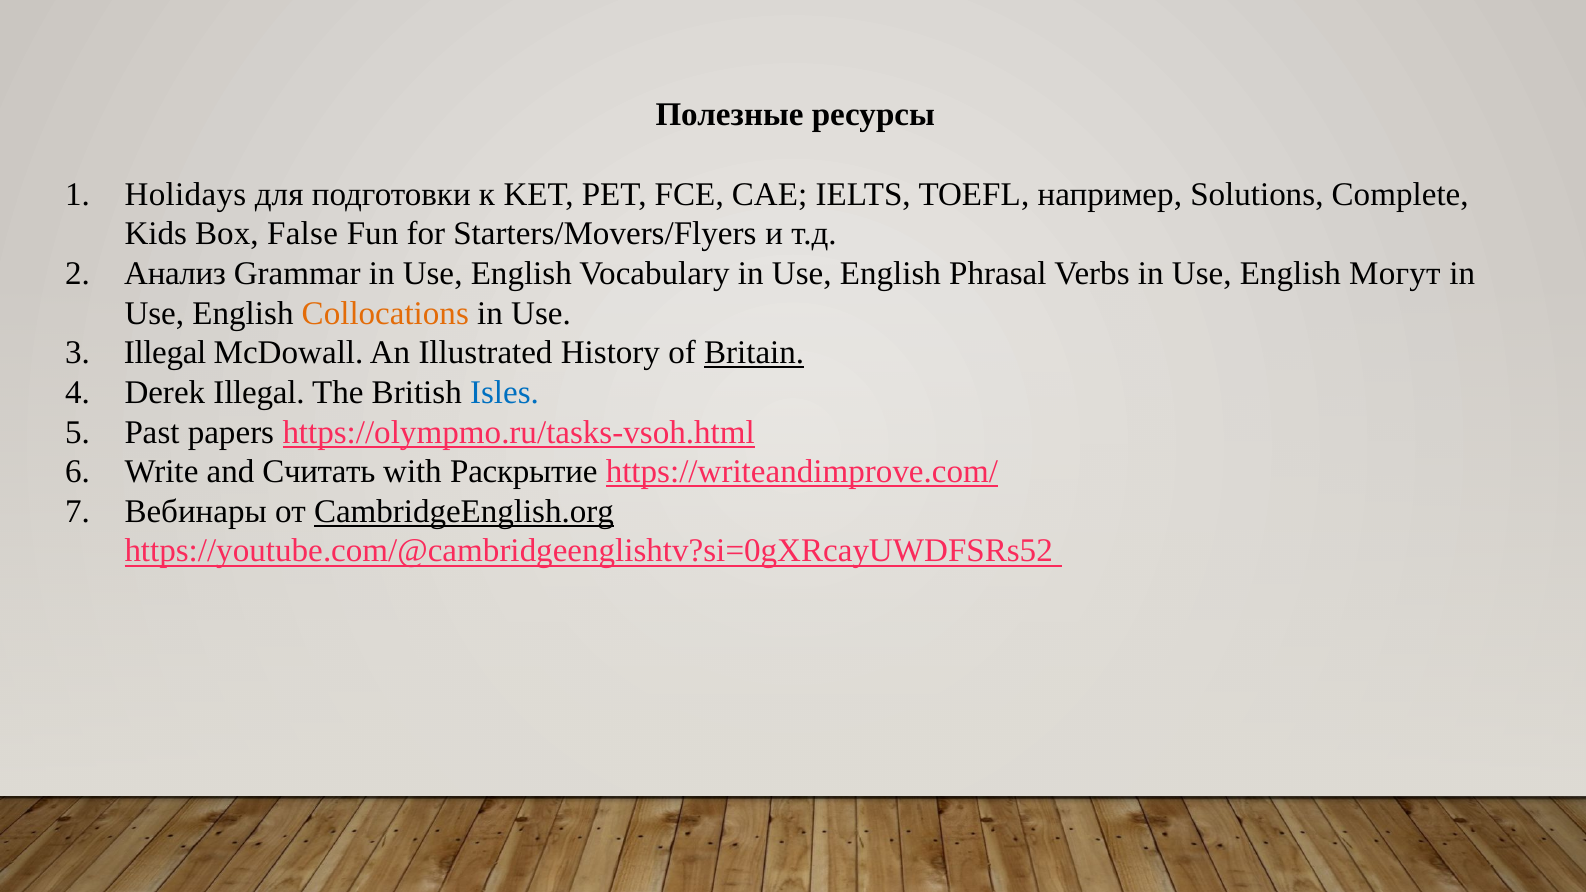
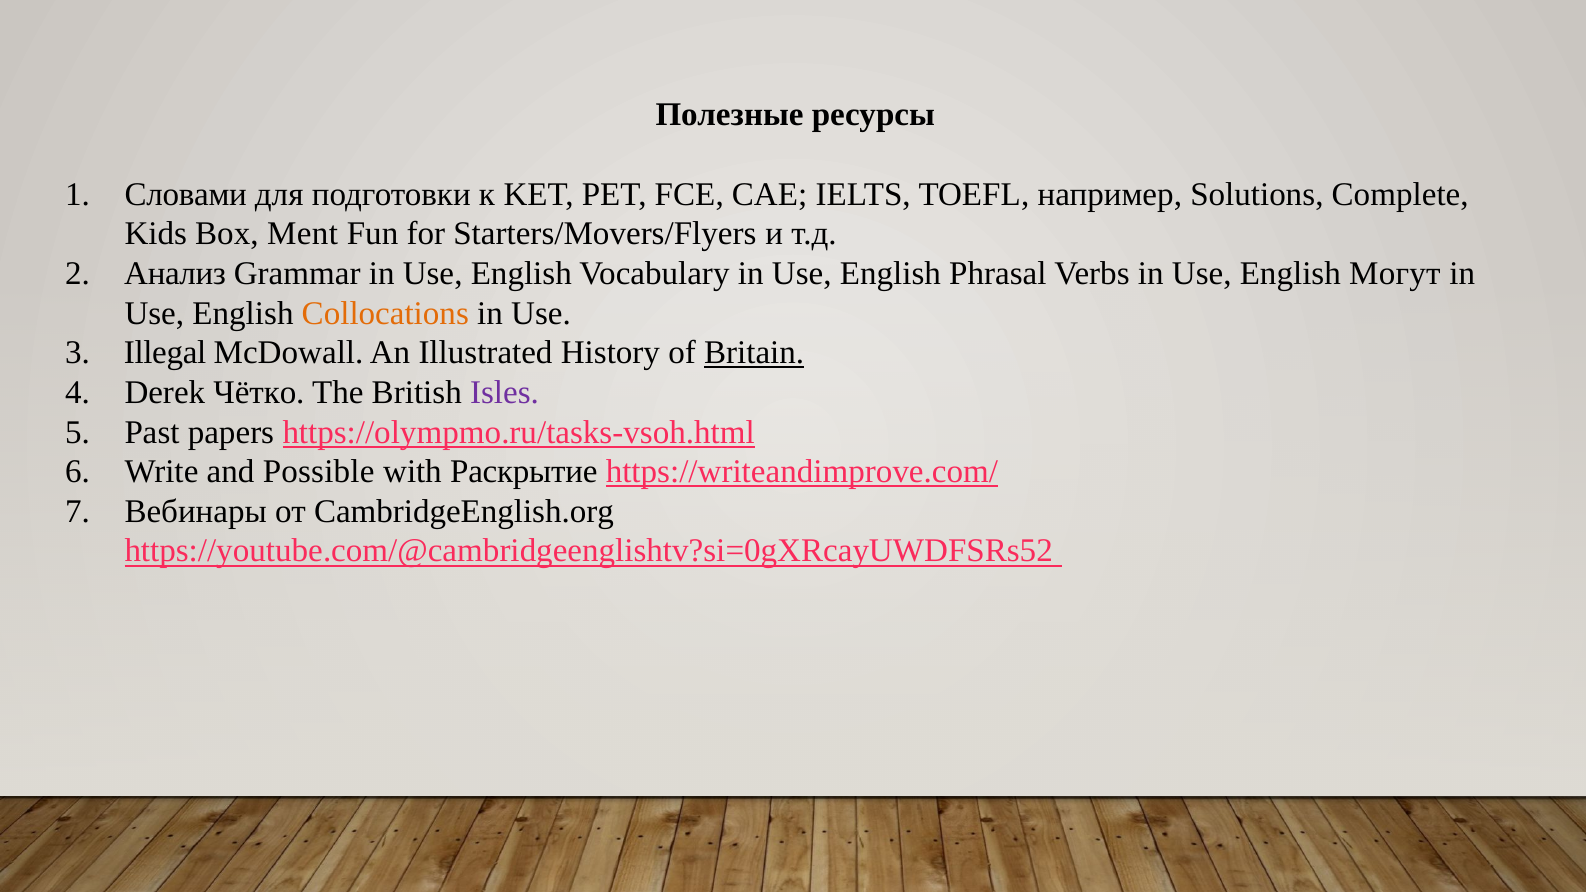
Holidays: Holidays -> Словами (186, 194)
False: False -> Ment (303, 234)
Derek Illegal: Illegal -> Чётко (259, 392)
Isles colour: blue -> purple (504, 392)
Считать: Считать -> Possible (319, 472)
CambridgeEnglish.org underline: present -> none (464, 511)
